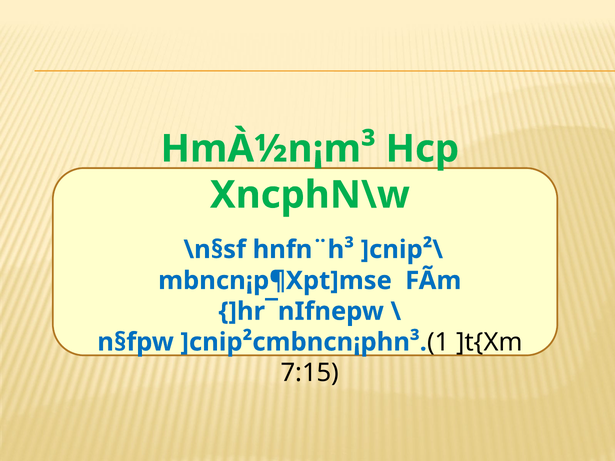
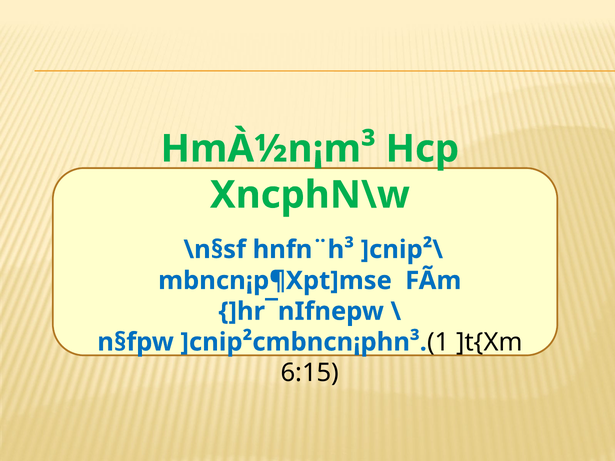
7:15: 7:15 -> 6:15 (310, 373)
